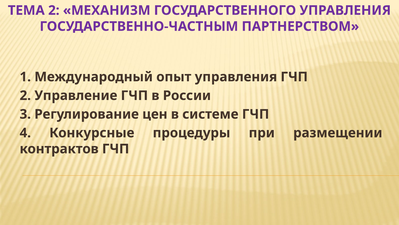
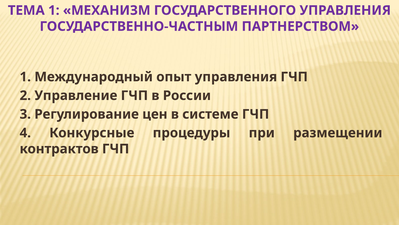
ТЕМА 2: 2 -> 1 (54, 10)
